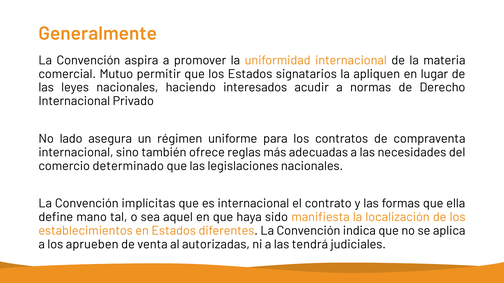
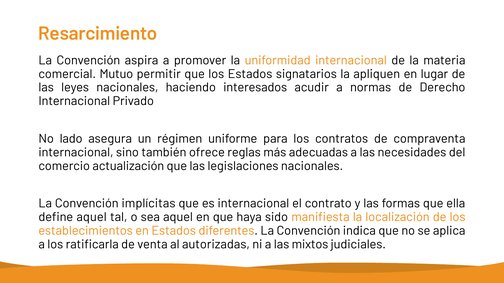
Generalmente: Generalmente -> Resarcimiento (98, 34)
determinado: determinado -> actualización (128, 166)
define mano: mano -> aquel (92, 217)
aprueben: aprueben -> ratificarla (92, 245)
tendrá: tendrá -> mixtos (310, 245)
